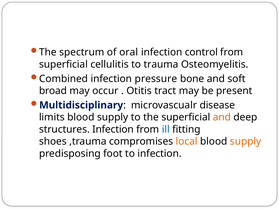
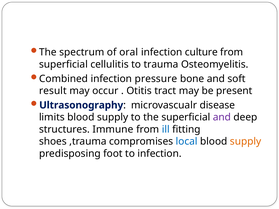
control: control -> culture (201, 52)
broad: broad -> result (53, 91)
Multidisciplinary: Multidisciplinary -> Ultrasonography (81, 105)
and colour: orange -> purple (222, 117)
structures Infection: Infection -> Immune (113, 130)
local colour: orange -> blue (187, 142)
